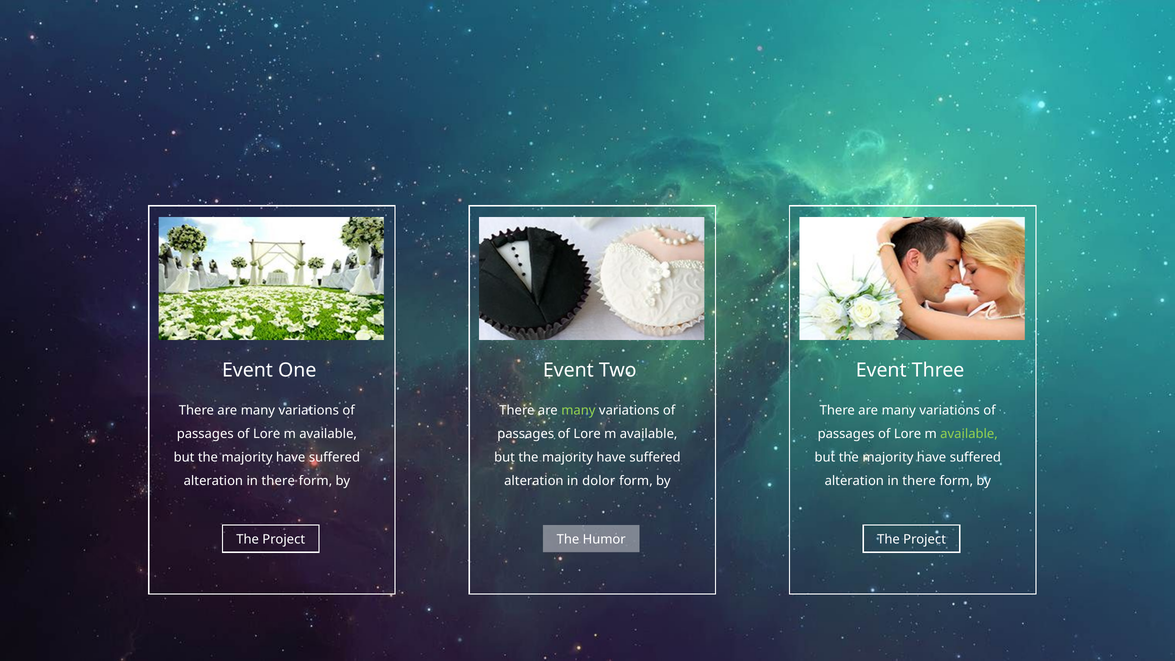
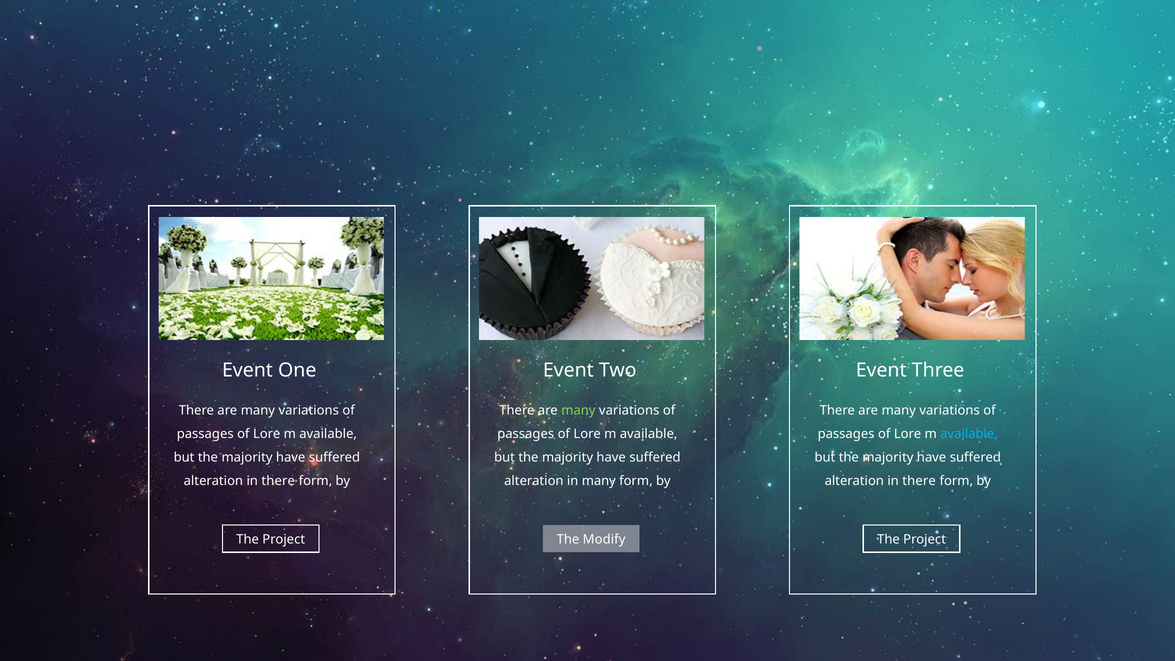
available colour: light green -> light blue (969, 434)
in dolor: dolor -> many (599, 481)
Humor: Humor -> Modify (604, 540)
